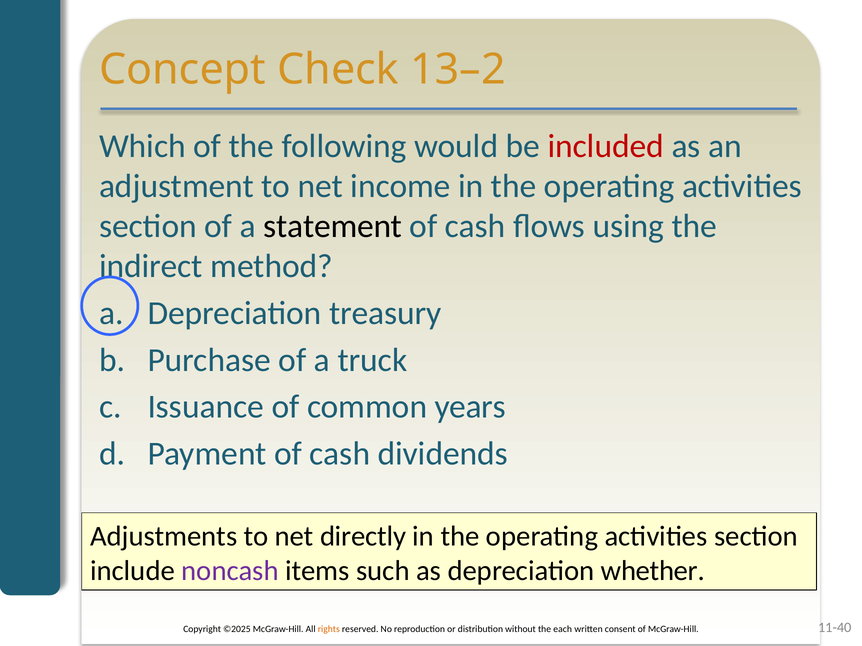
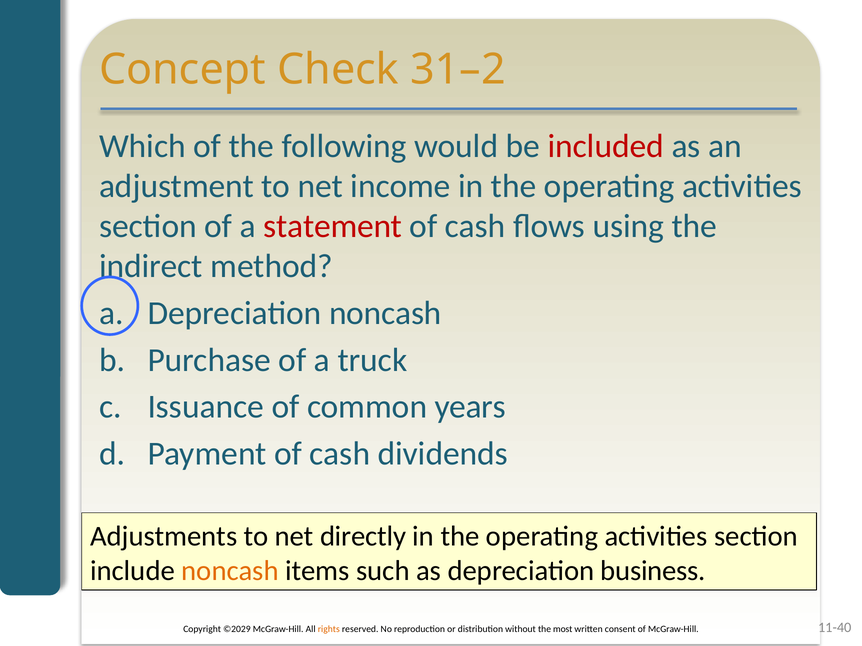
13–2: 13–2 -> 31–2 (458, 70)
statement colour: black -> red (333, 226)
Depreciation treasury: treasury -> noncash (385, 313)
noncash colour: purple -> orange (230, 571)
whether: whether -> business (653, 571)
©2025: ©2025 -> ©2029 (237, 630)
each: each -> most (563, 630)
